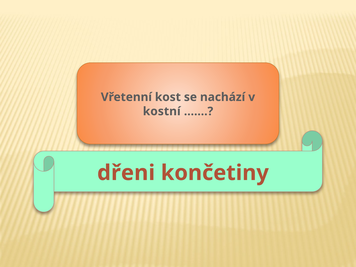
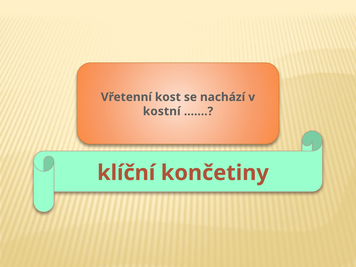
dřeni: dřeni -> klíční (126, 173)
